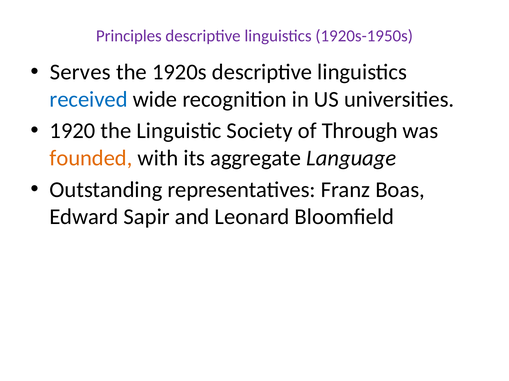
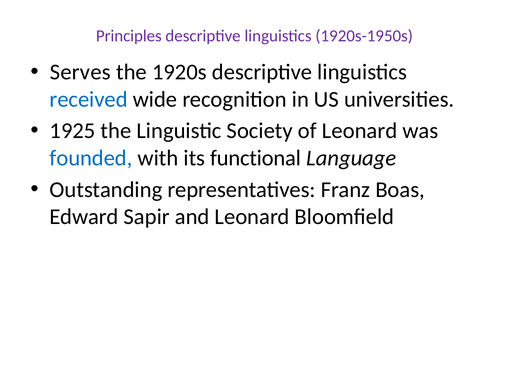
1920: 1920 -> 1925 (73, 131)
of Through: Through -> Leonard (360, 131)
founded colour: orange -> blue (91, 158)
aggregate: aggregate -> functional (256, 158)
